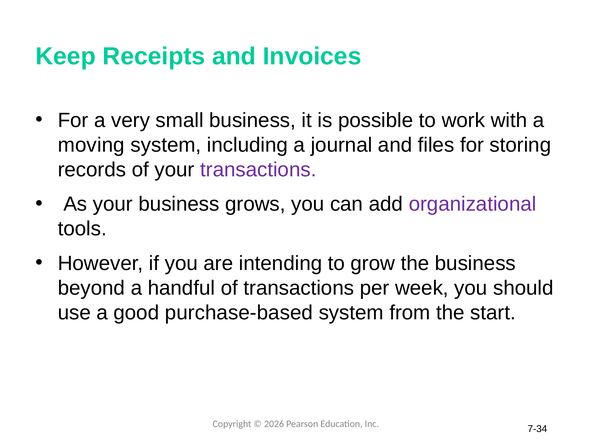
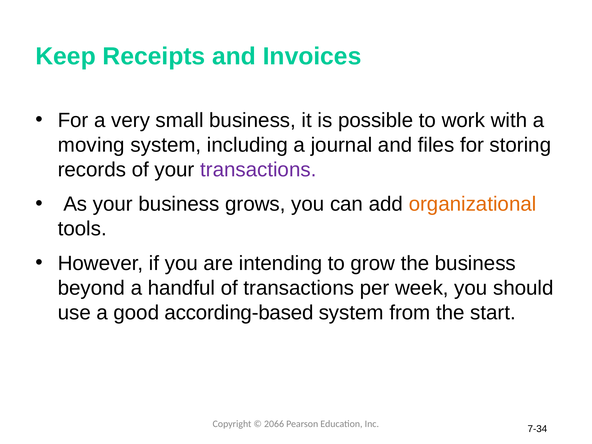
organizational colour: purple -> orange (473, 204)
purchase-based: purchase-based -> according-based (239, 313)
2026: 2026 -> 2066 (274, 424)
